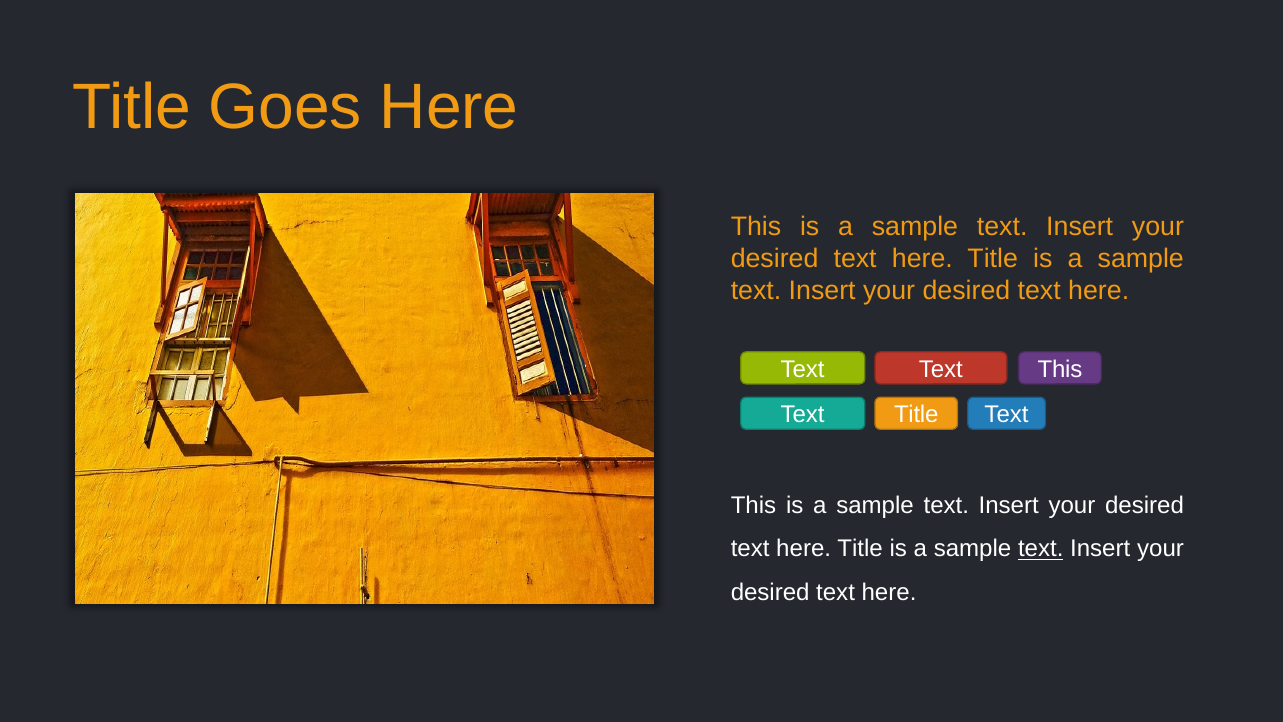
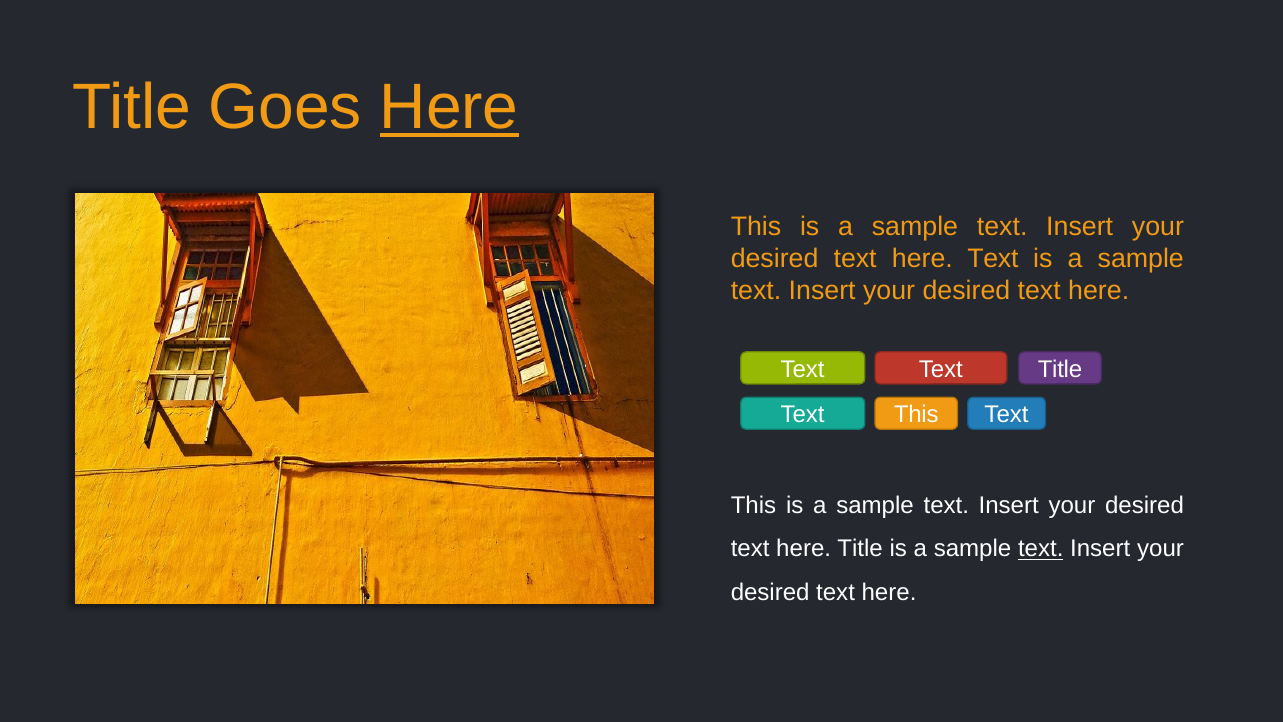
Here underline: none -> present (449, 108)
Title: Title -> Text (993, 259)
This: This -> Title (1060, 369)
Title: Title -> This (916, 414)
